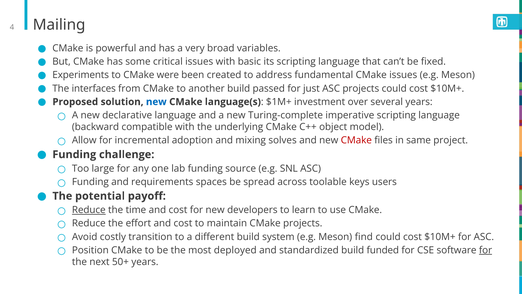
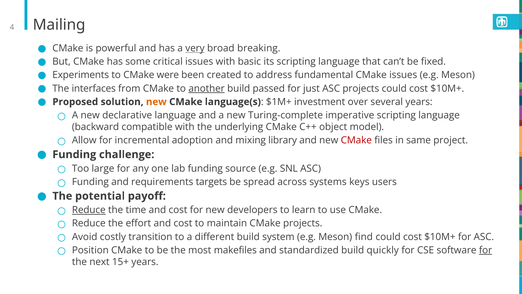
very underline: none -> present (195, 48)
variables: variables -> breaking (259, 48)
another underline: none -> present (207, 88)
new colour: blue -> orange (156, 102)
solves: solves -> library (283, 140)
spaces: spaces -> targets (211, 182)
toolable: toolable -> systems (328, 182)
deployed: deployed -> makefiles (235, 250)
funded: funded -> quickly (383, 250)
50+: 50+ -> 15+ (120, 262)
